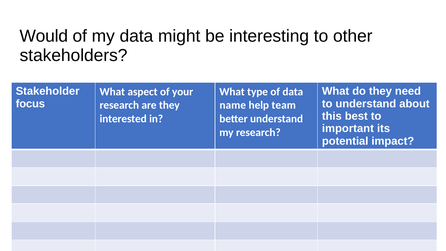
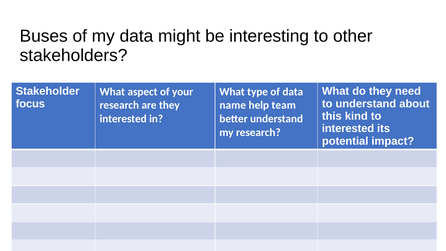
Would: Would -> Buses (44, 36)
best: best -> kind (356, 116)
important: important -> interested (348, 129)
